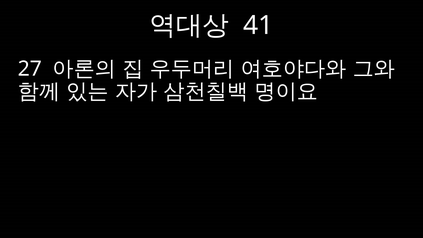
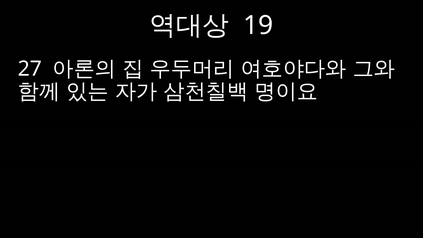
41: 41 -> 19 (258, 25)
